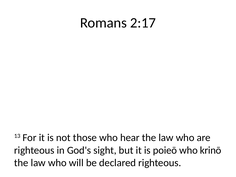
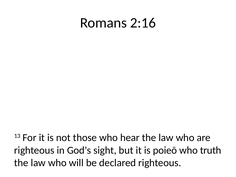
2:17: 2:17 -> 2:16 (143, 23)
krinō: krinō -> truth (211, 150)
